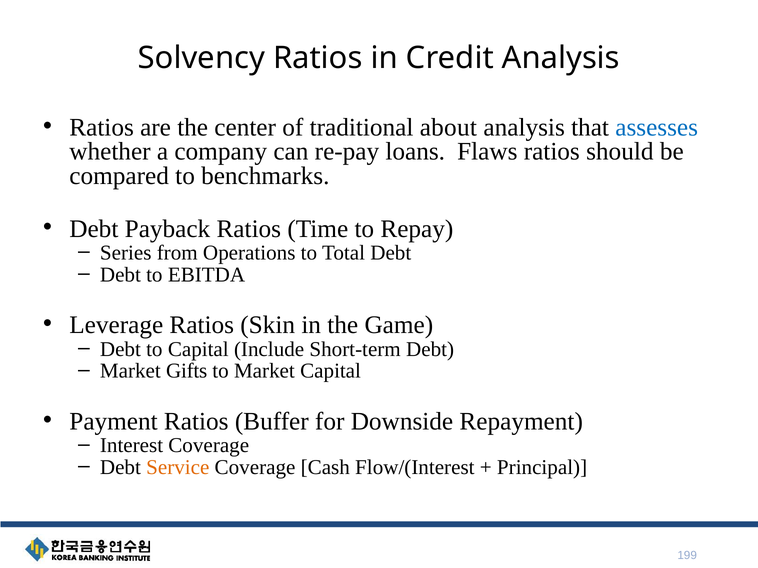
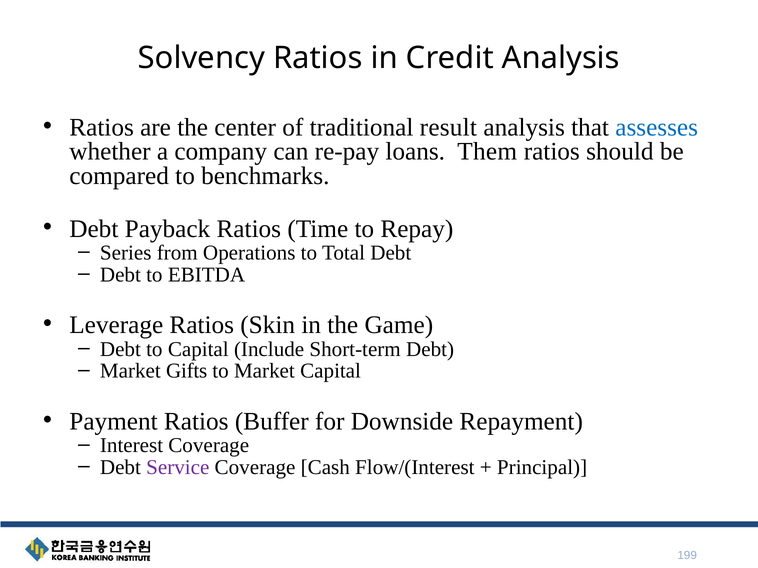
about: about -> result (448, 127)
Flaws: Flaws -> Them (487, 152)
Service colour: orange -> purple (178, 468)
